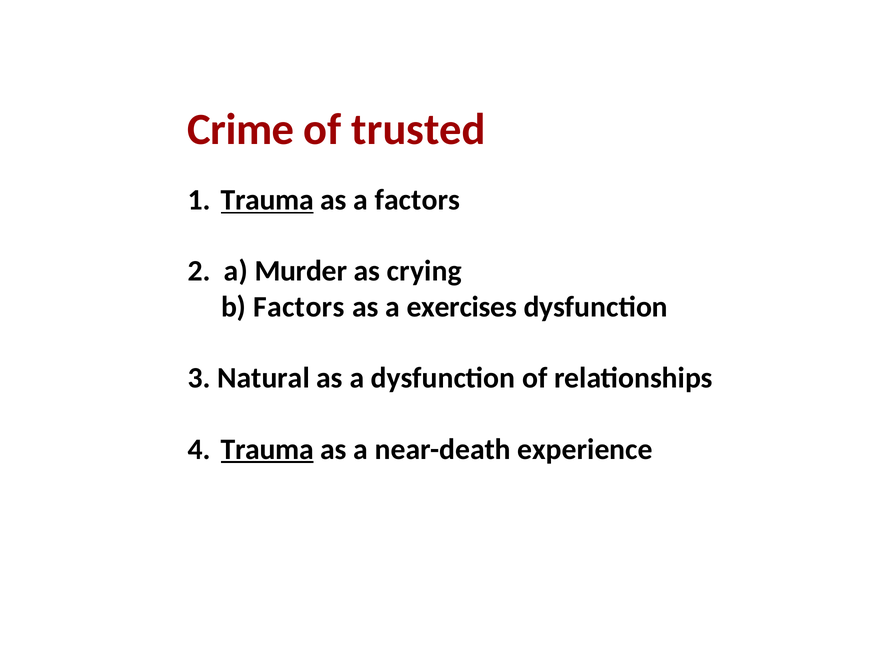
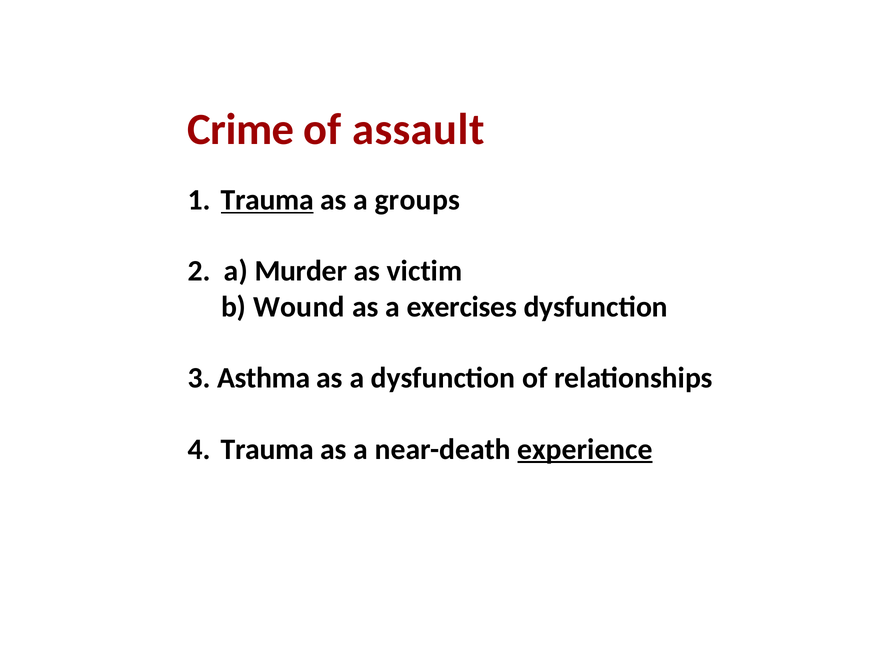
trusted: trusted -> assault (418, 130)
a factors: factors -> groups (417, 200)
crying: crying -> victim (425, 271)
b Factors: Factors -> Wound (299, 307)
Natural: Natural -> Asthma (264, 378)
Trauma underline: present -> none (267, 449)
experience underline: none -> present (585, 449)
